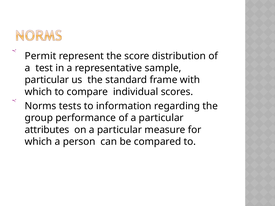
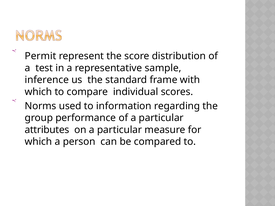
particular: particular -> inference (47, 80)
tests: tests -> used (70, 106)
